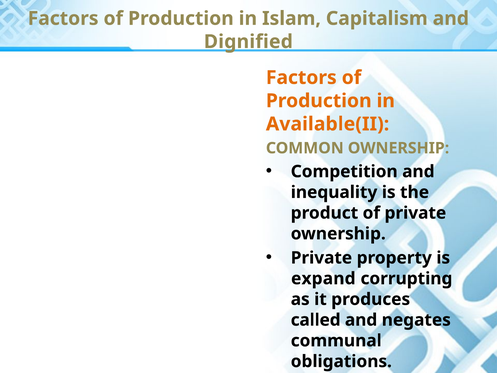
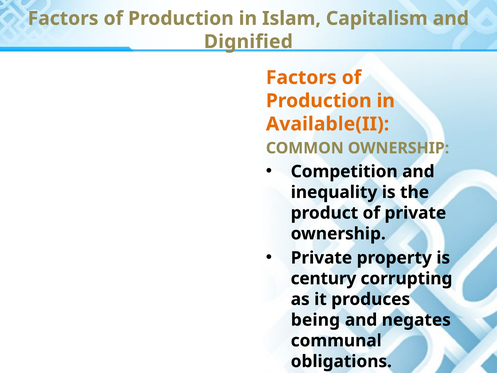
expand: expand -> century (323, 278)
called: called -> being (315, 320)
